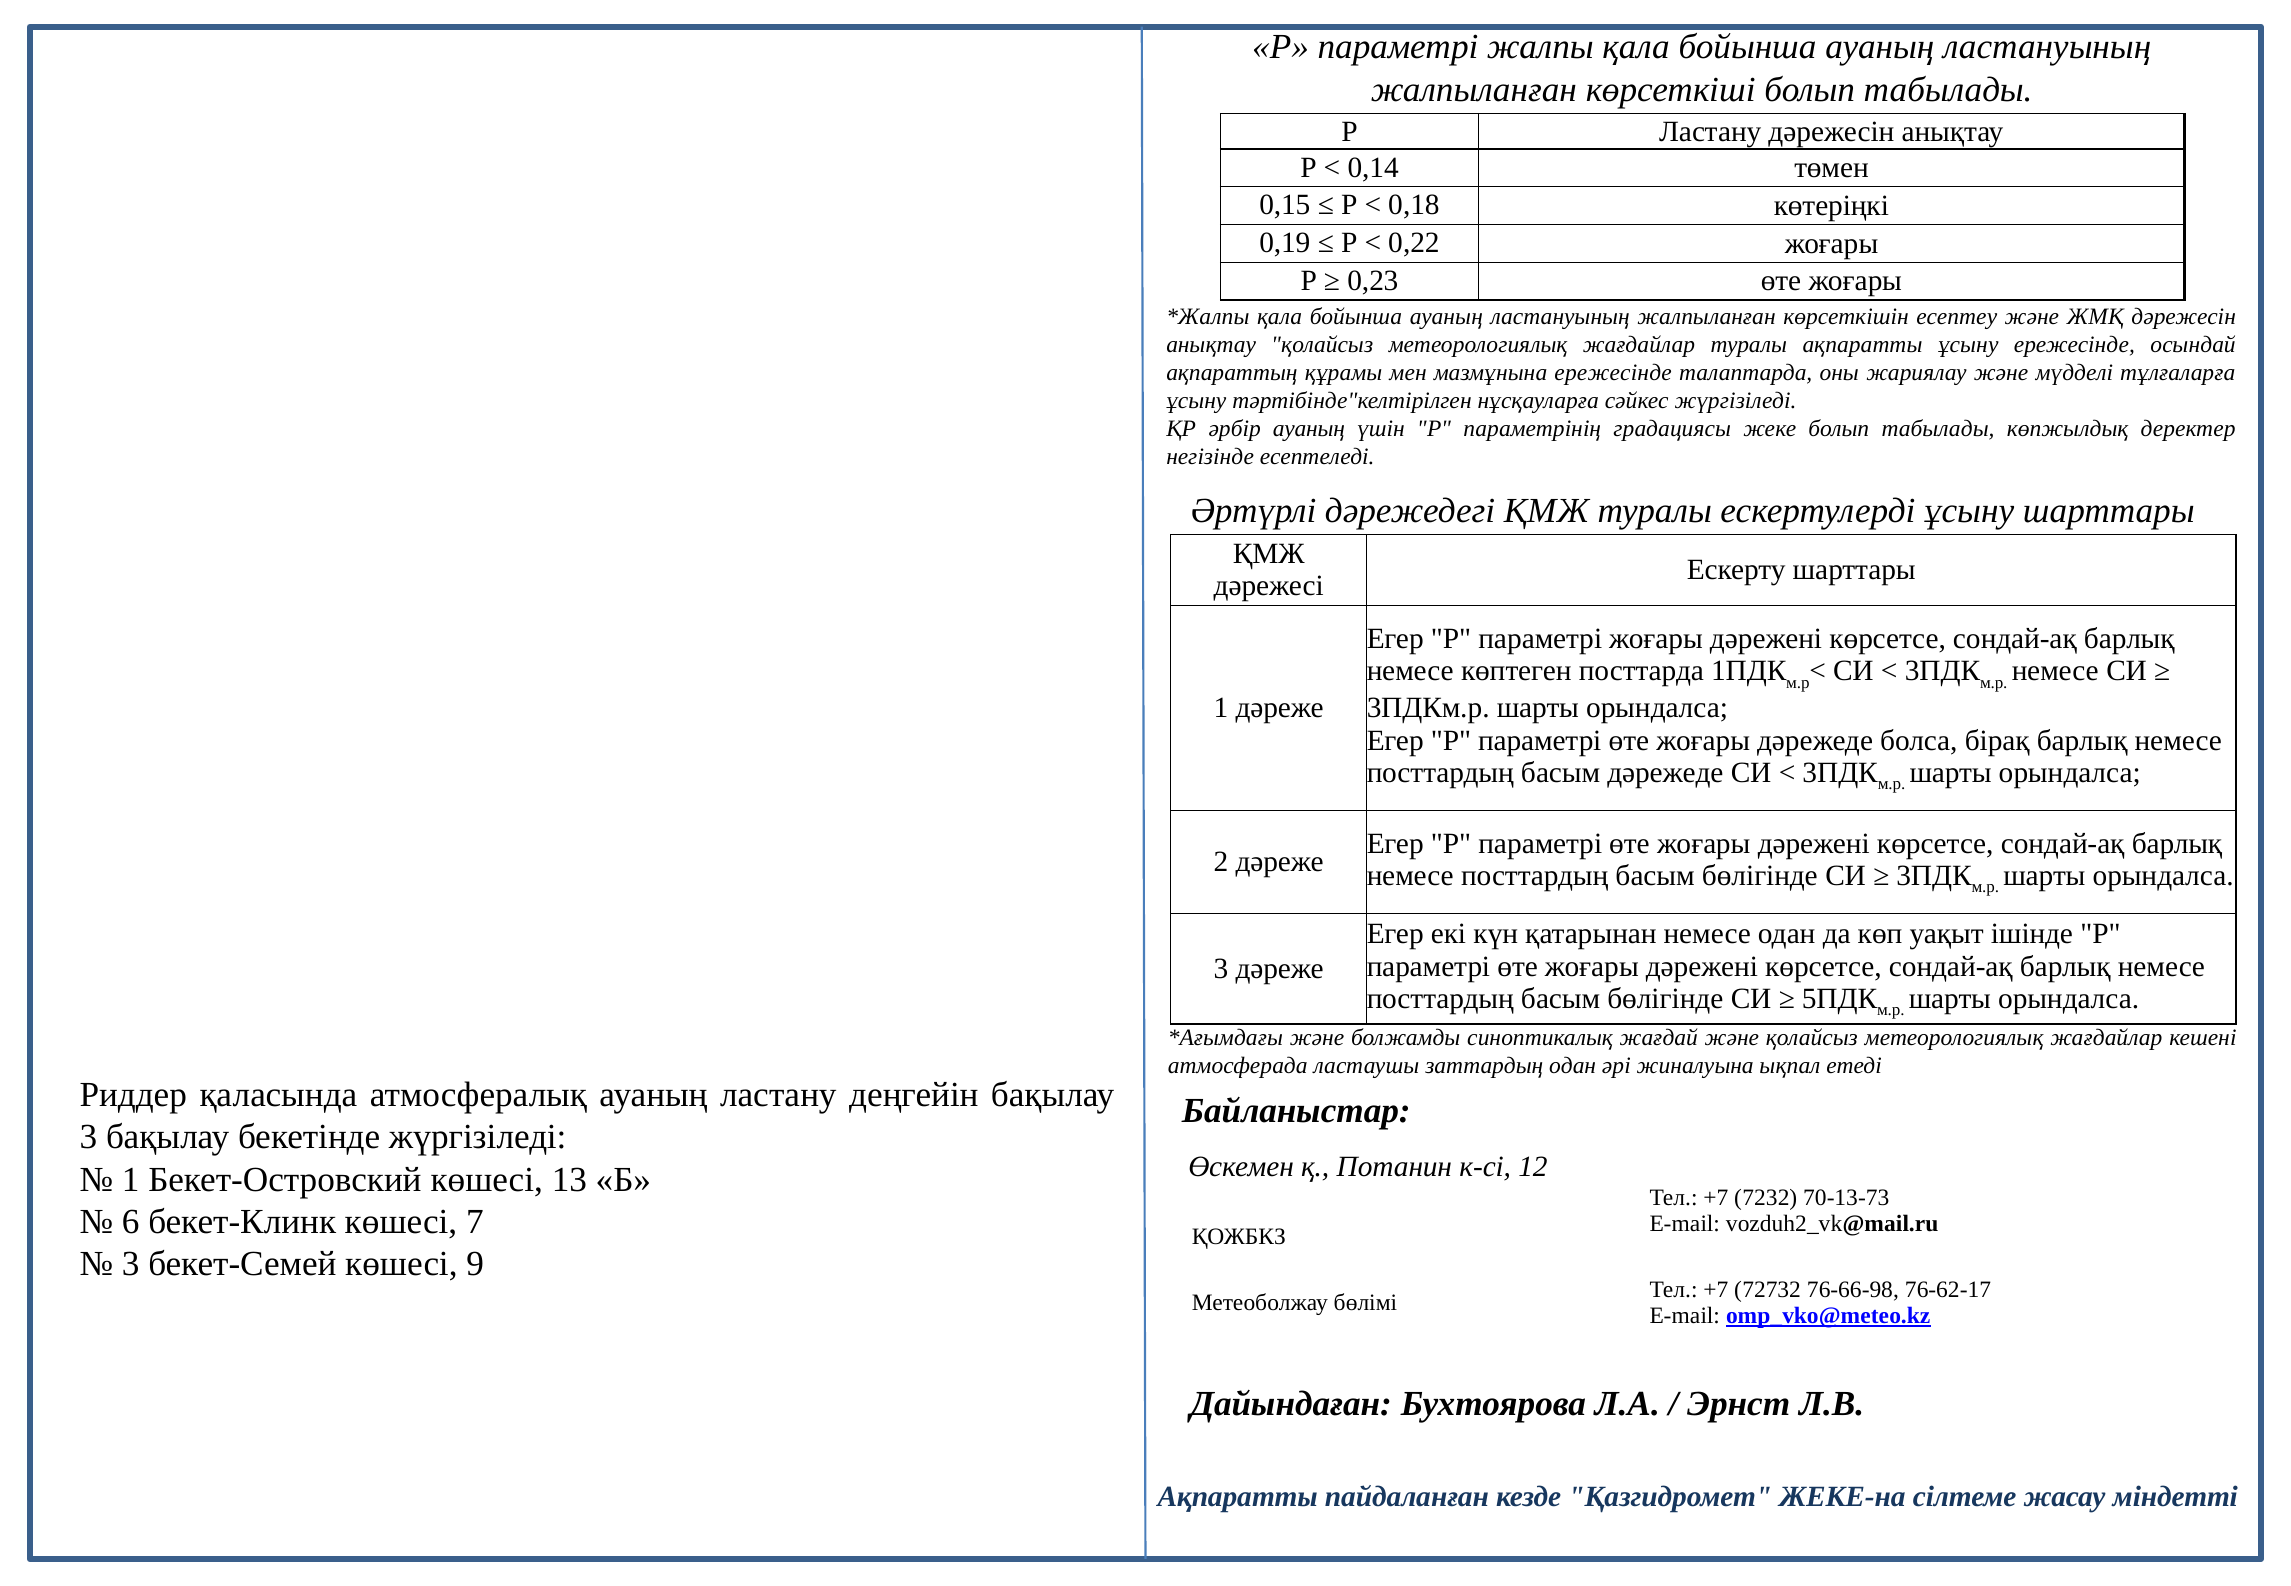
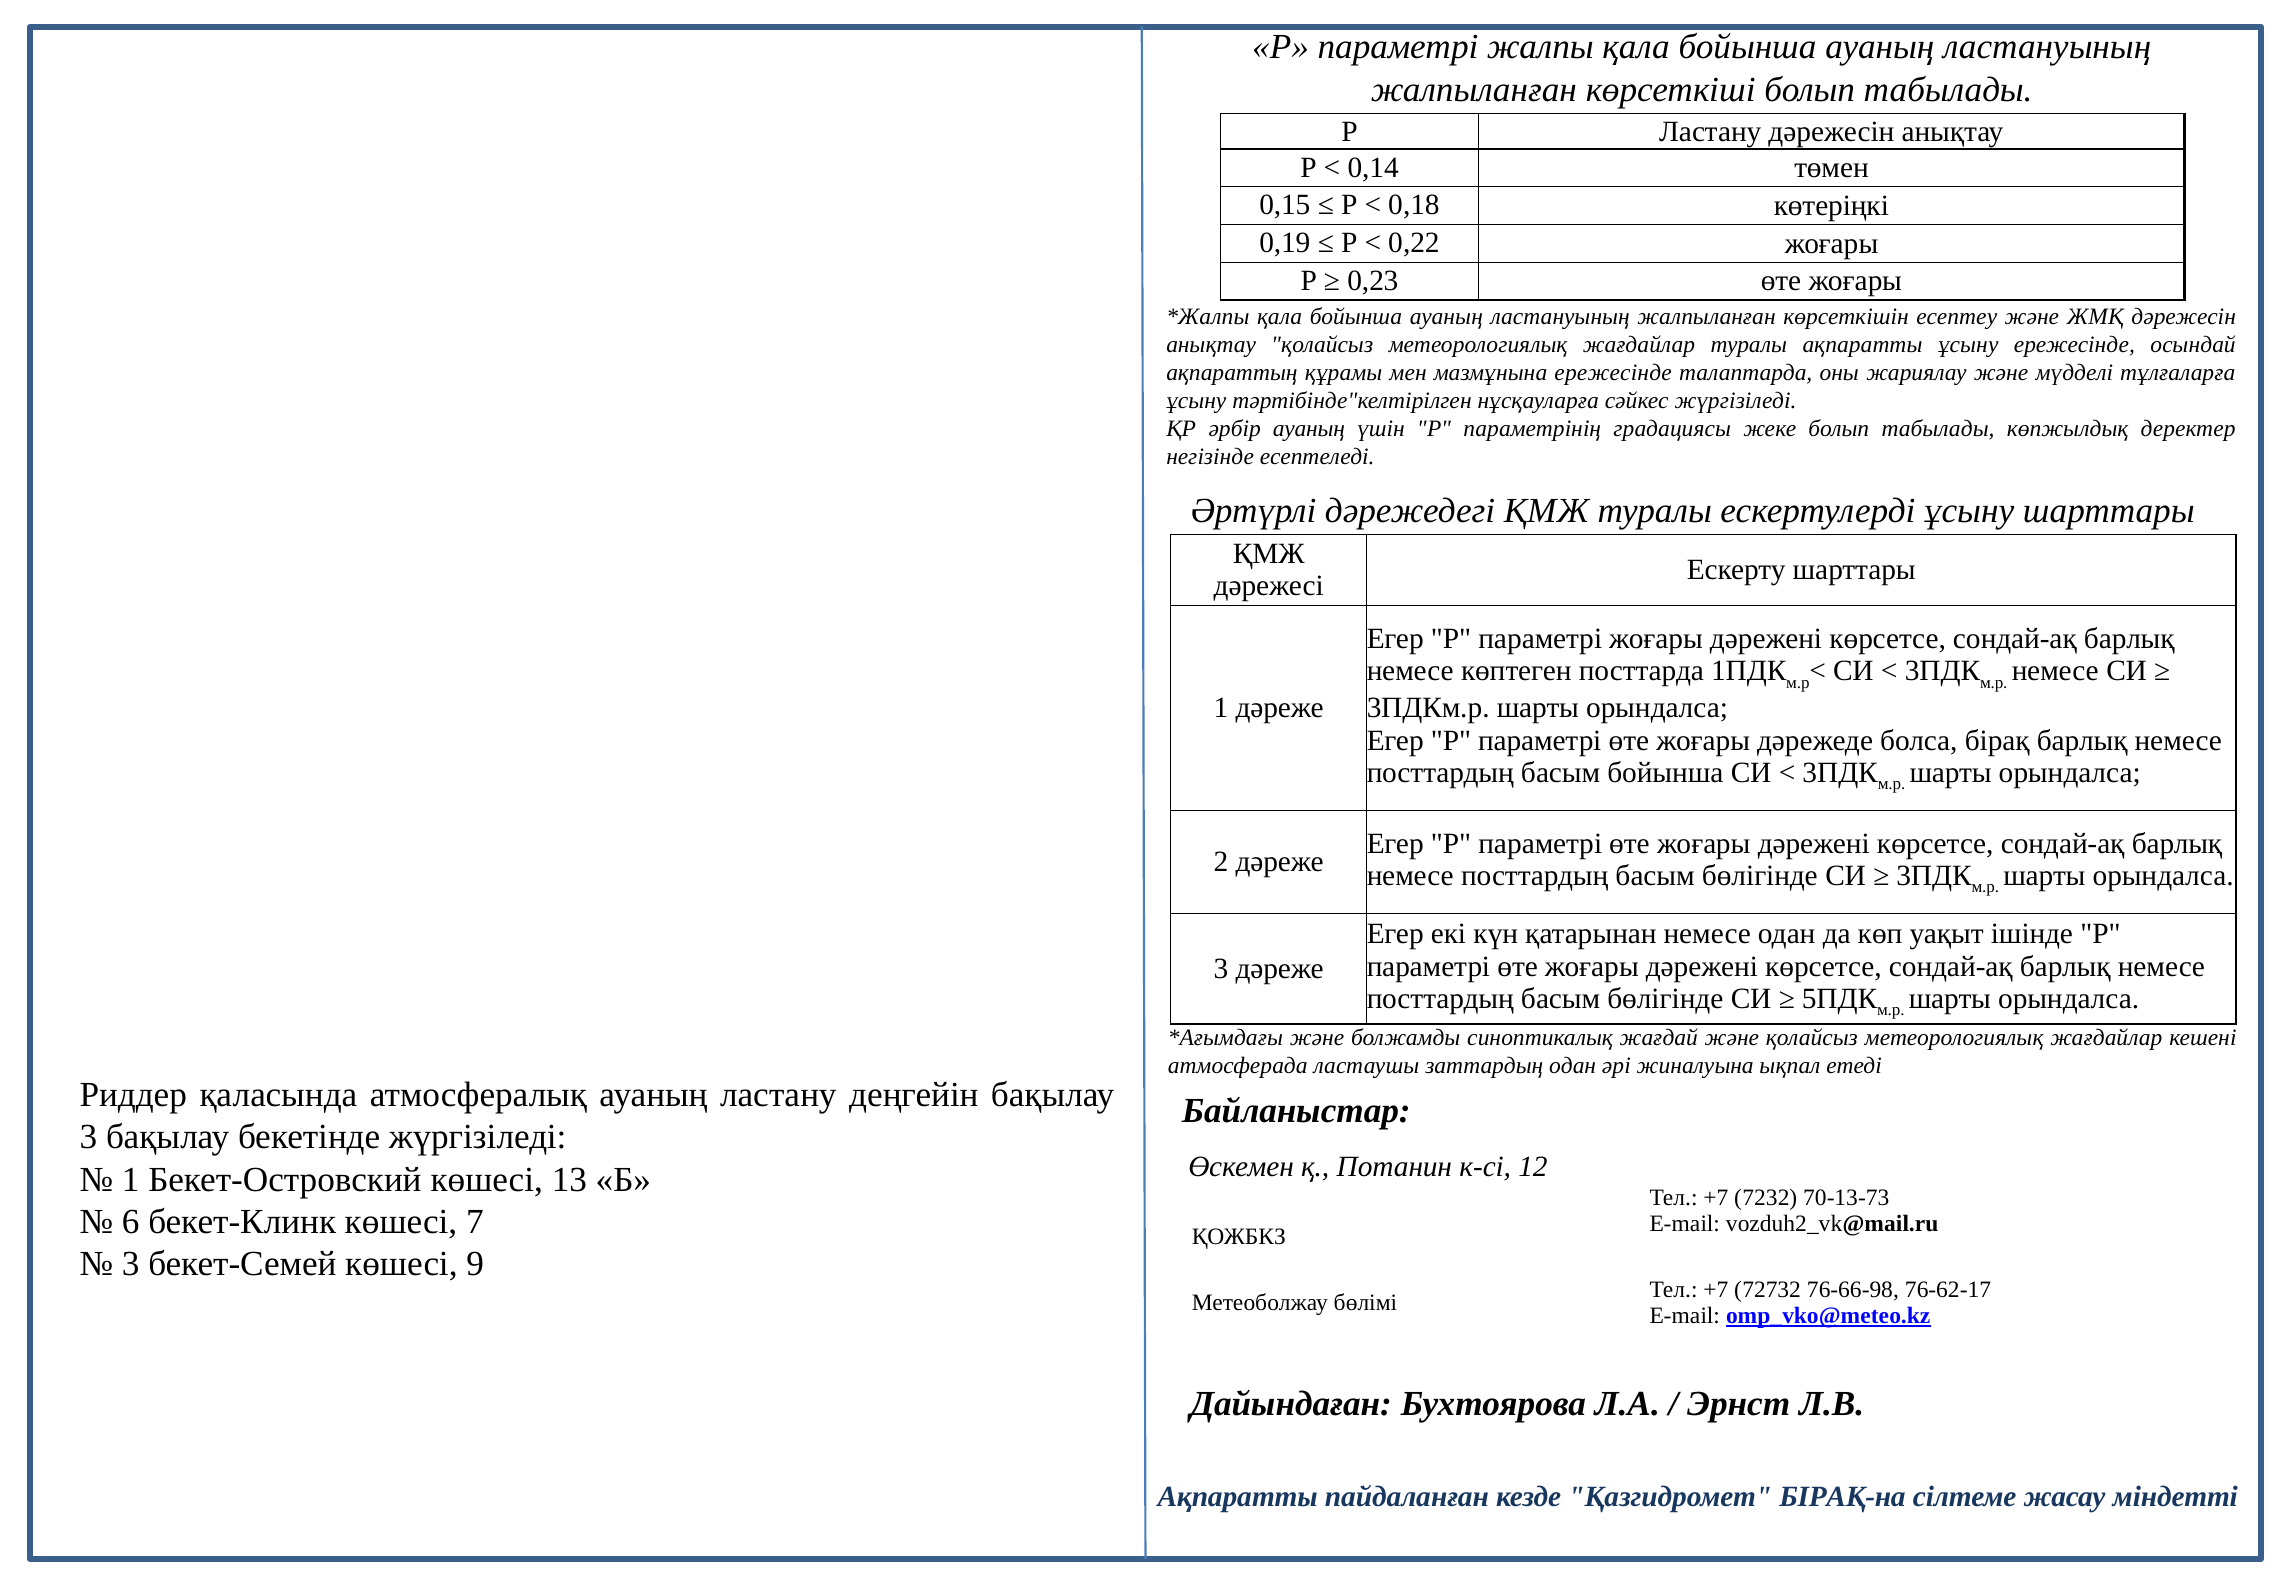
басым дәрежеде: дәрежеде -> бойынша (1665, 773)
ЖЕКЕ-на: ЖЕКЕ-на -> БІРАҚ-на (1842, 1497)
